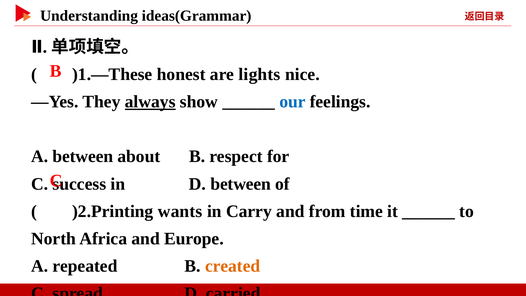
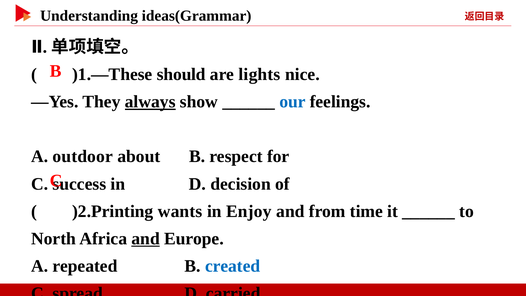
honest: honest -> should (181, 74)
A between: between -> outdoor (83, 156)
D between: between -> decision (241, 184)
Carry: Carry -> Enjoy (249, 211)
and underline: none -> present (146, 239)
created colour: orange -> blue (233, 266)
